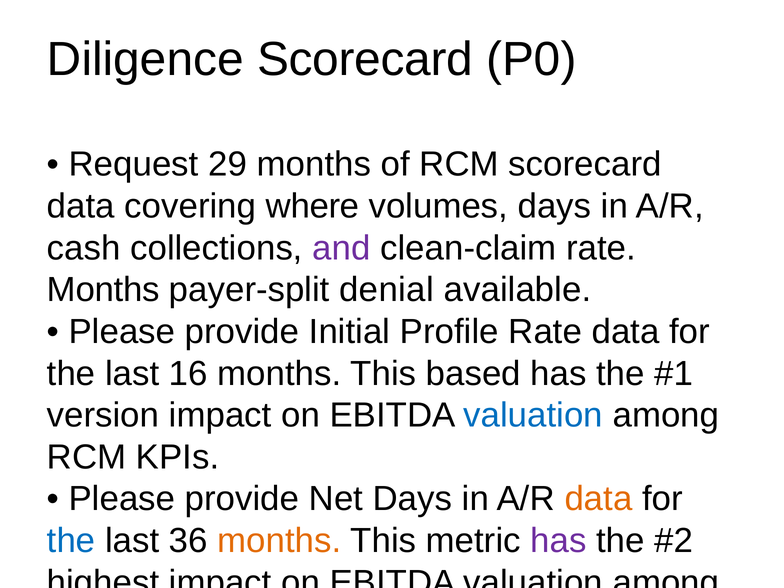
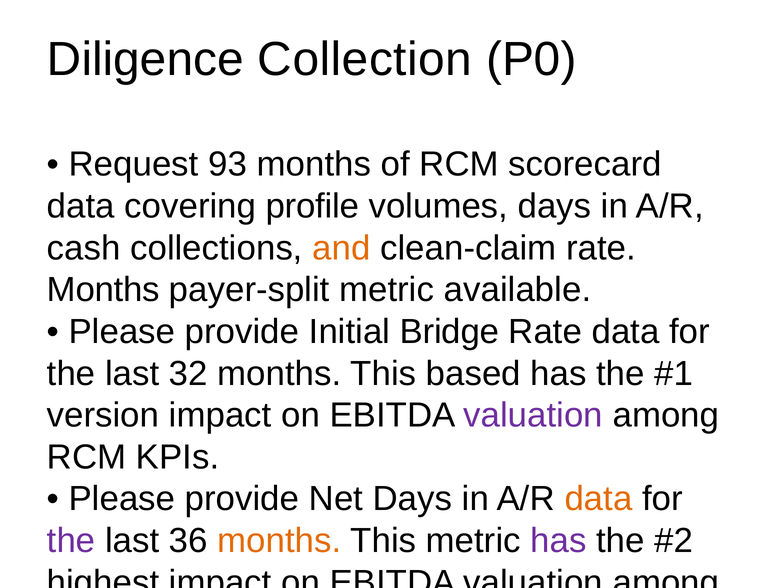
Diligence Scorecard: Scorecard -> Collection (365, 60)
29: 29 -> 93 (228, 164)
where: where -> profile (313, 206)
and colour: purple -> orange (341, 248)
payer-split denial: denial -> metric (387, 290)
Profile: Profile -> Bridge (449, 332)
16: 16 -> 32 (188, 374)
valuation colour: blue -> purple (533, 415)
the colour: blue -> purple (71, 541)
